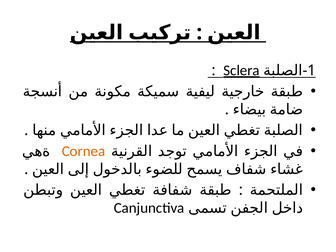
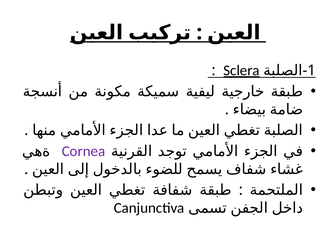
Cornea colour: orange -> purple (83, 151)
